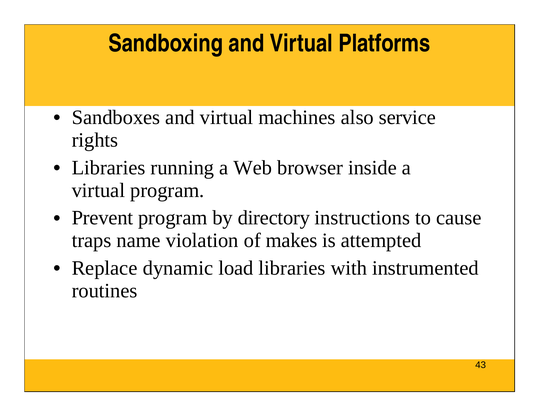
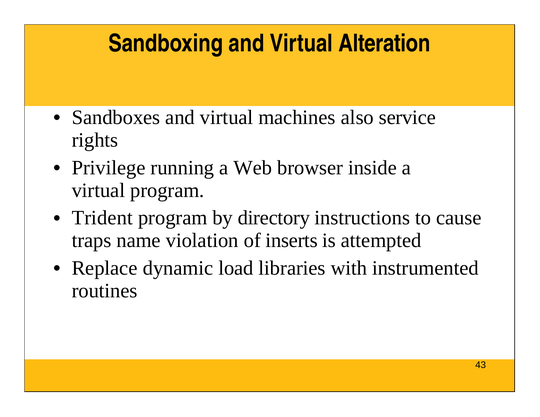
Platforms: Platforms -> Alteration (384, 44)
Libraries: Libraries -> Privilege (109, 168)
Prevent: Prevent -> Trident (102, 218)
makes: makes -> inserts (292, 241)
